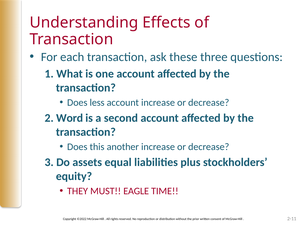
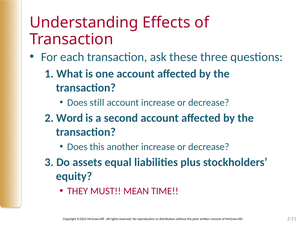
less: less -> still (97, 103)
EAGLE: EAGLE -> MEAN (136, 191)
